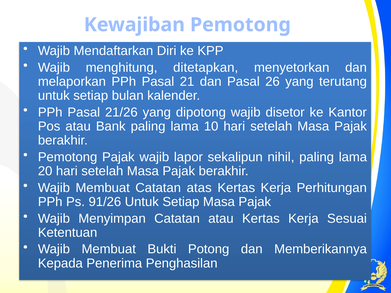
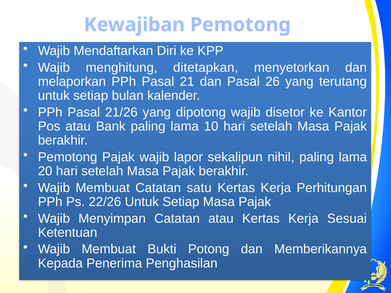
atas: atas -> satu (199, 188)
91/26: 91/26 -> 22/26 (105, 202)
